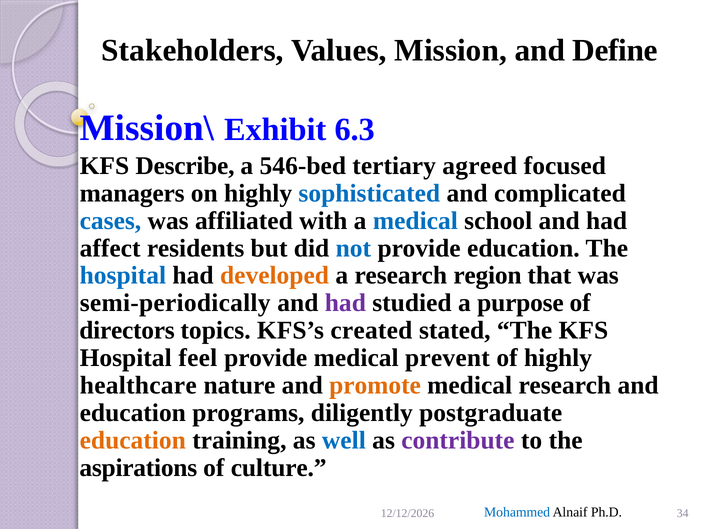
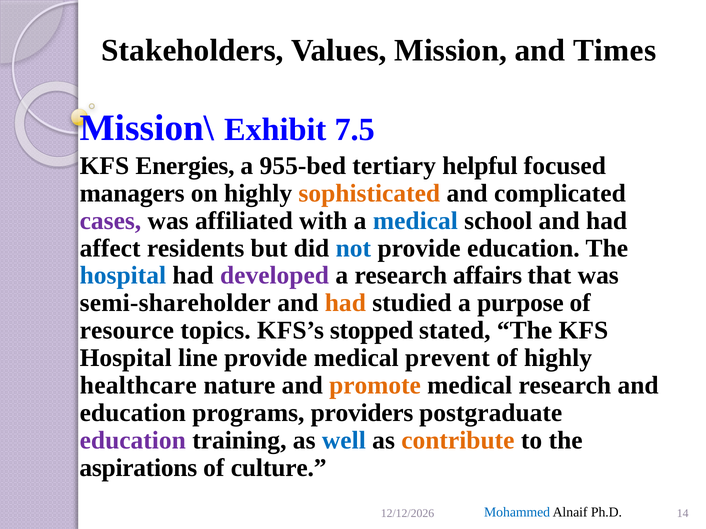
Define: Define -> Times (615, 50)
6.3: 6.3 -> 7.5 (355, 130)
Describe: Describe -> Energies (185, 166)
546-bed: 546-bed -> 955-bed (303, 166)
agreed: agreed -> helpful (480, 166)
sophisticated colour: blue -> orange (369, 193)
cases colour: blue -> purple (110, 221)
developed colour: orange -> purple (275, 276)
region: region -> affairs (488, 276)
semi-periodically: semi-periodically -> semi-shareholder (175, 303)
had colour: purple -> orange (345, 303)
directors: directors -> resource (127, 331)
created: created -> stopped (372, 331)
feel: feel -> line (198, 358)
diligently: diligently -> providers (362, 413)
education colour: orange -> purple (133, 441)
contribute colour: purple -> orange (458, 441)
34: 34 -> 14 (683, 514)
